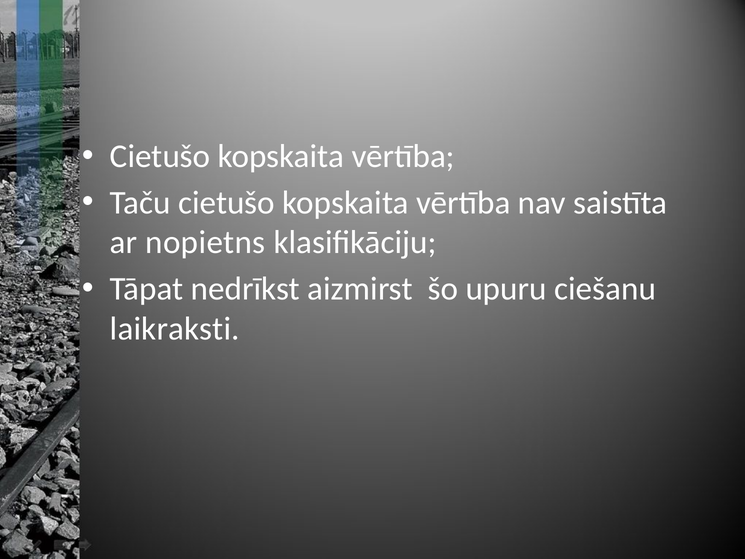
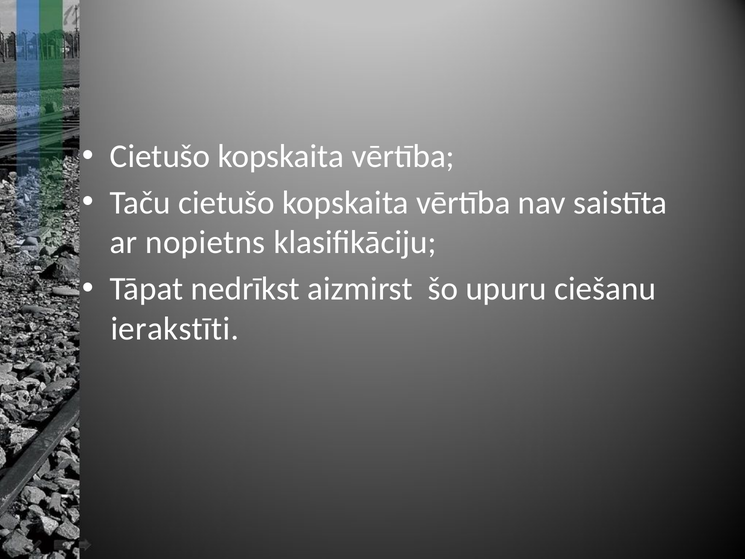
laikraksti: laikraksti -> ierakstīti (175, 329)
